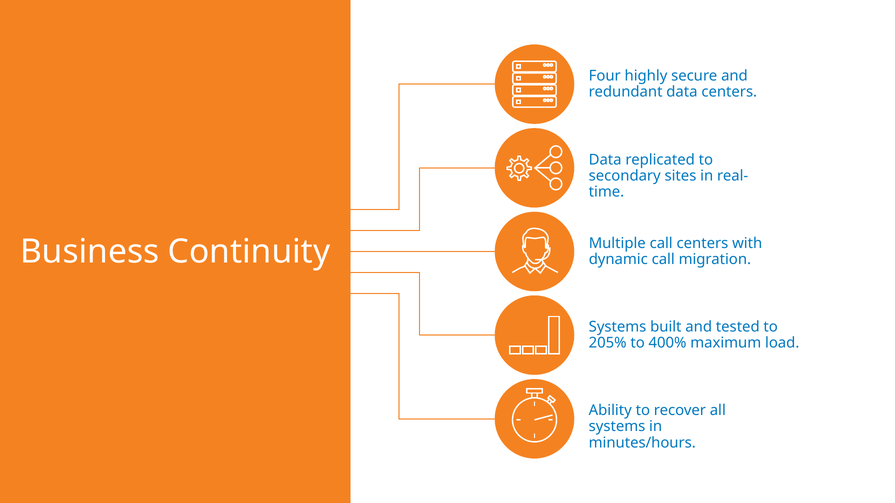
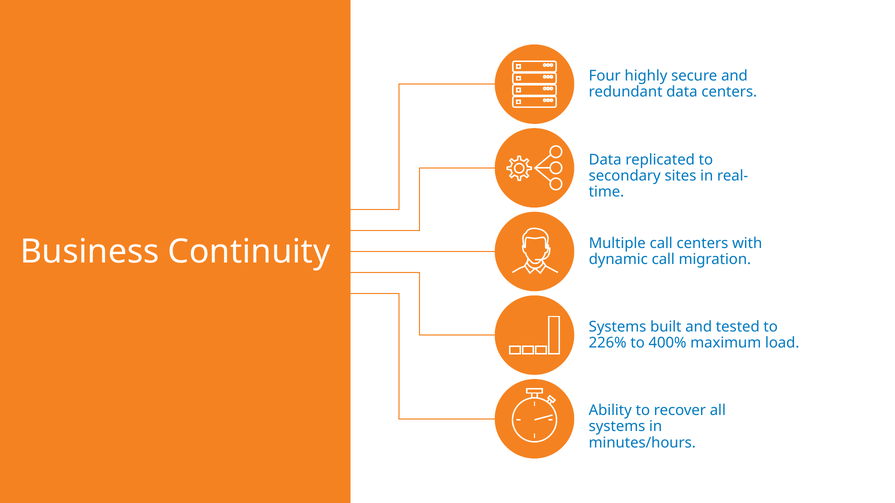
205%: 205% -> 226% (608, 343)
